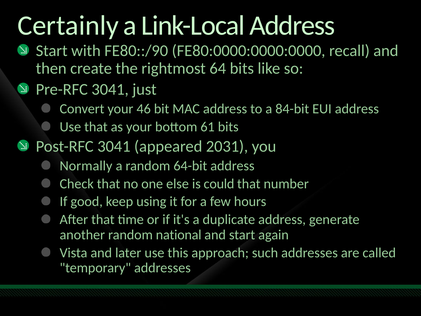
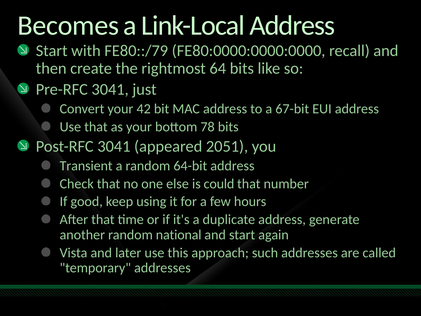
Certainly: Certainly -> Becomes (68, 26)
FE80::/90: FE80::/90 -> FE80::/79 (136, 51)
46: 46 -> 42 (144, 109)
84-bit: 84-bit -> 67-bit (292, 109)
61: 61 -> 78 (208, 127)
2031: 2031 -> 2051 (227, 146)
Normally: Normally -> Transient (86, 166)
